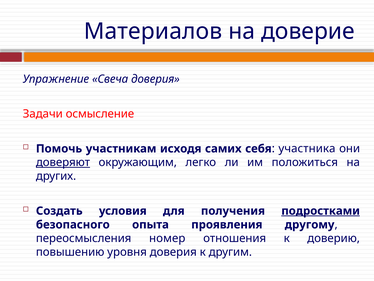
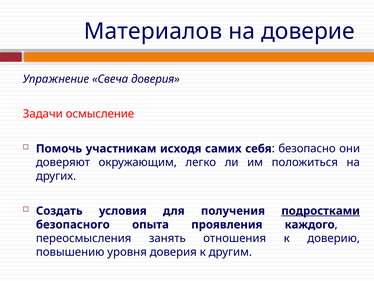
участника: участника -> безопасно (307, 148)
доверяют underline: present -> none (63, 162)
другому: другому -> каждого (310, 224)
номер: номер -> занять (167, 238)
